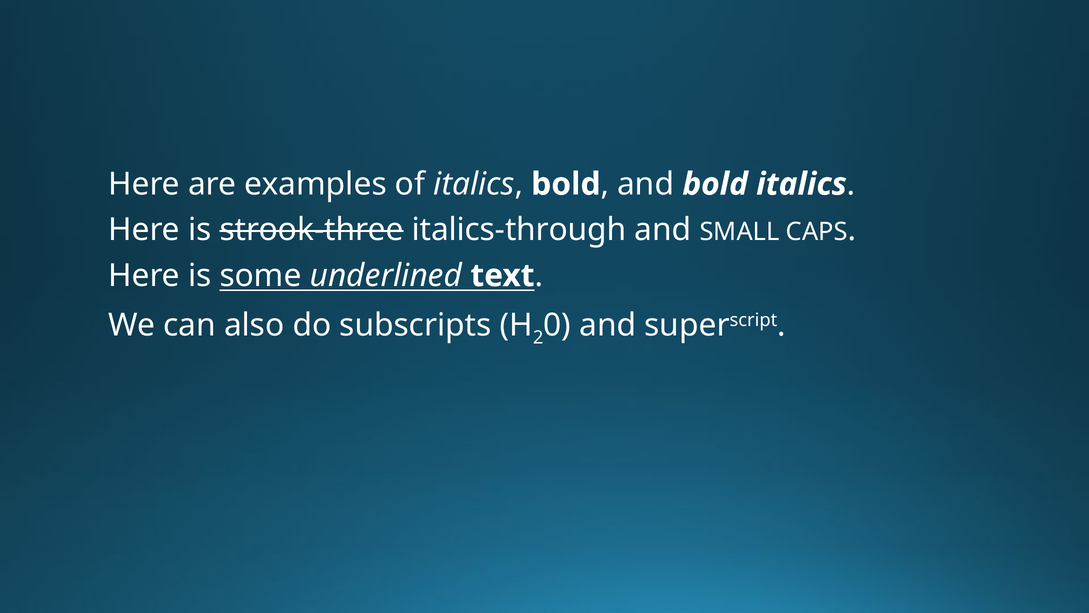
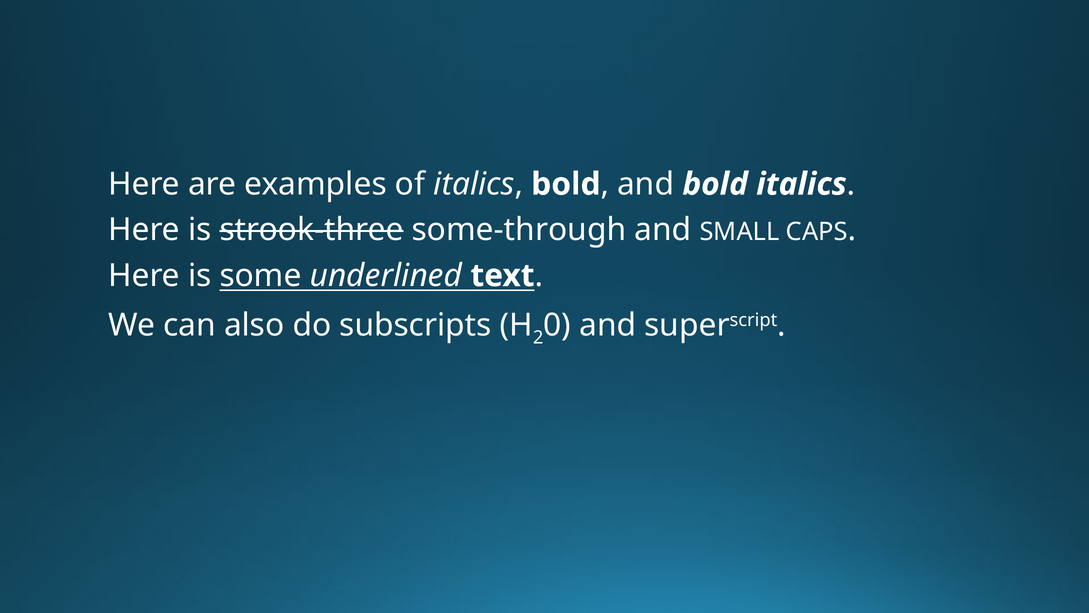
italics-through: italics-through -> some-through (519, 230)
